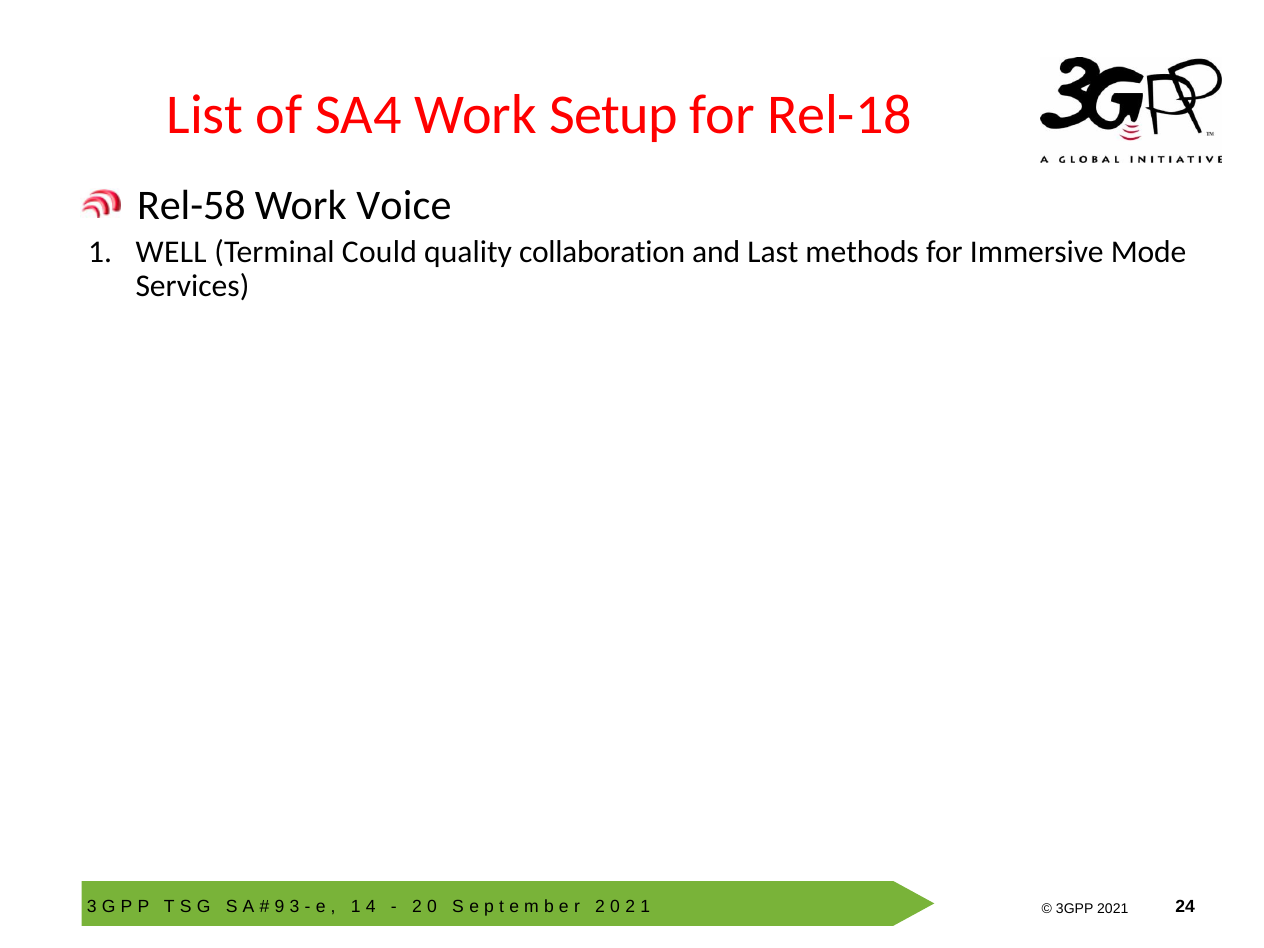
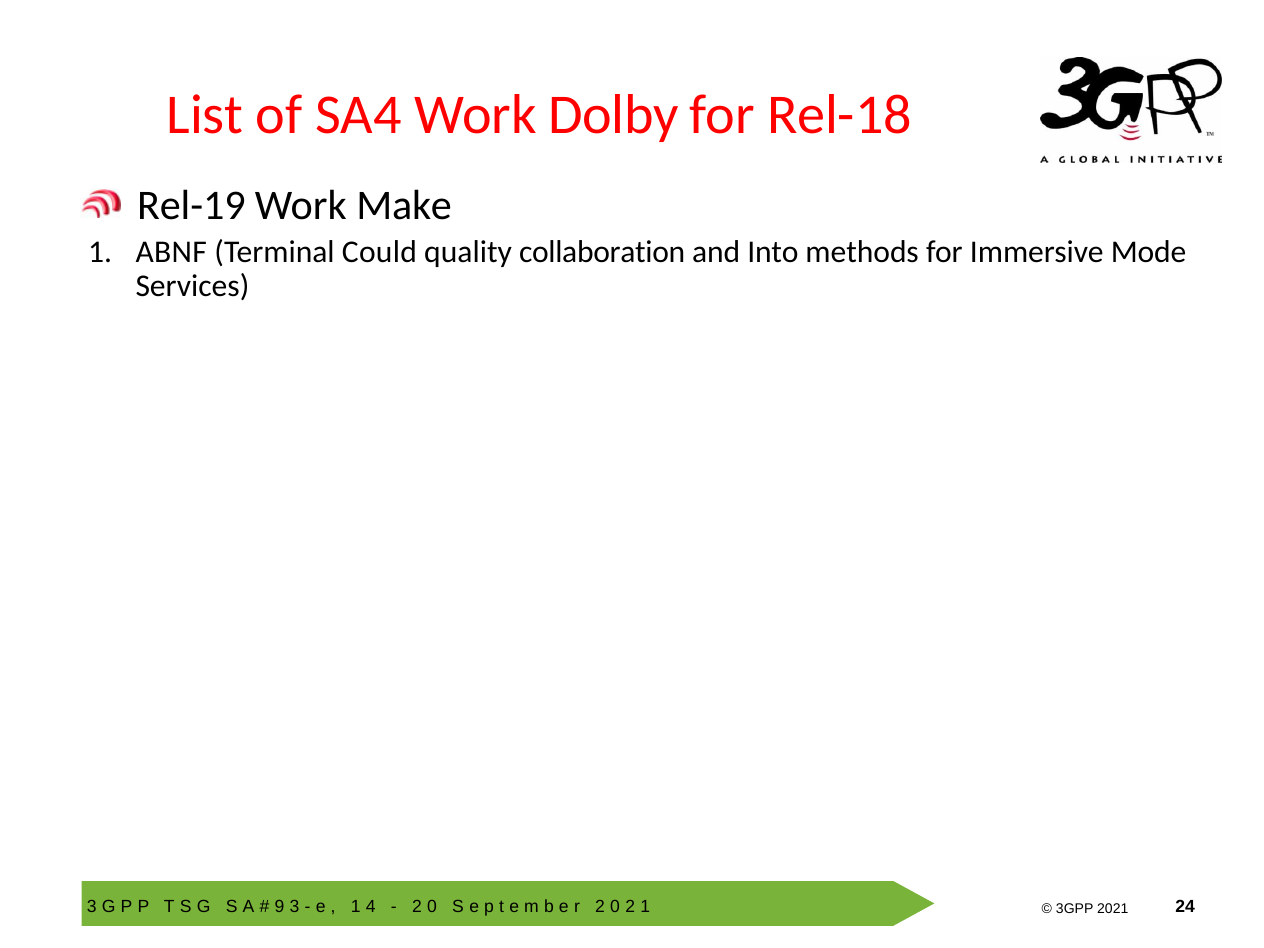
Setup: Setup -> Dolby (614, 114)
Rel-58: Rel-58 -> Rel-19 (191, 206)
Voice: Voice -> Make (404, 206)
WELL: WELL -> ABNF (171, 252)
Last: Last -> Into (773, 252)
